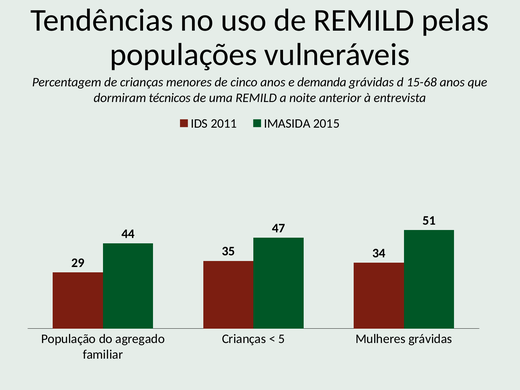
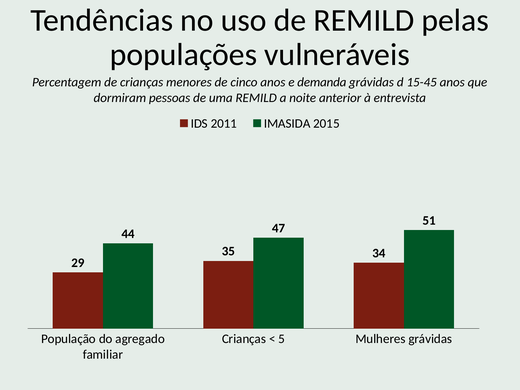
15-68: 15-68 -> 15-45 (422, 82)
técnicos: técnicos -> pessoas (170, 98)
